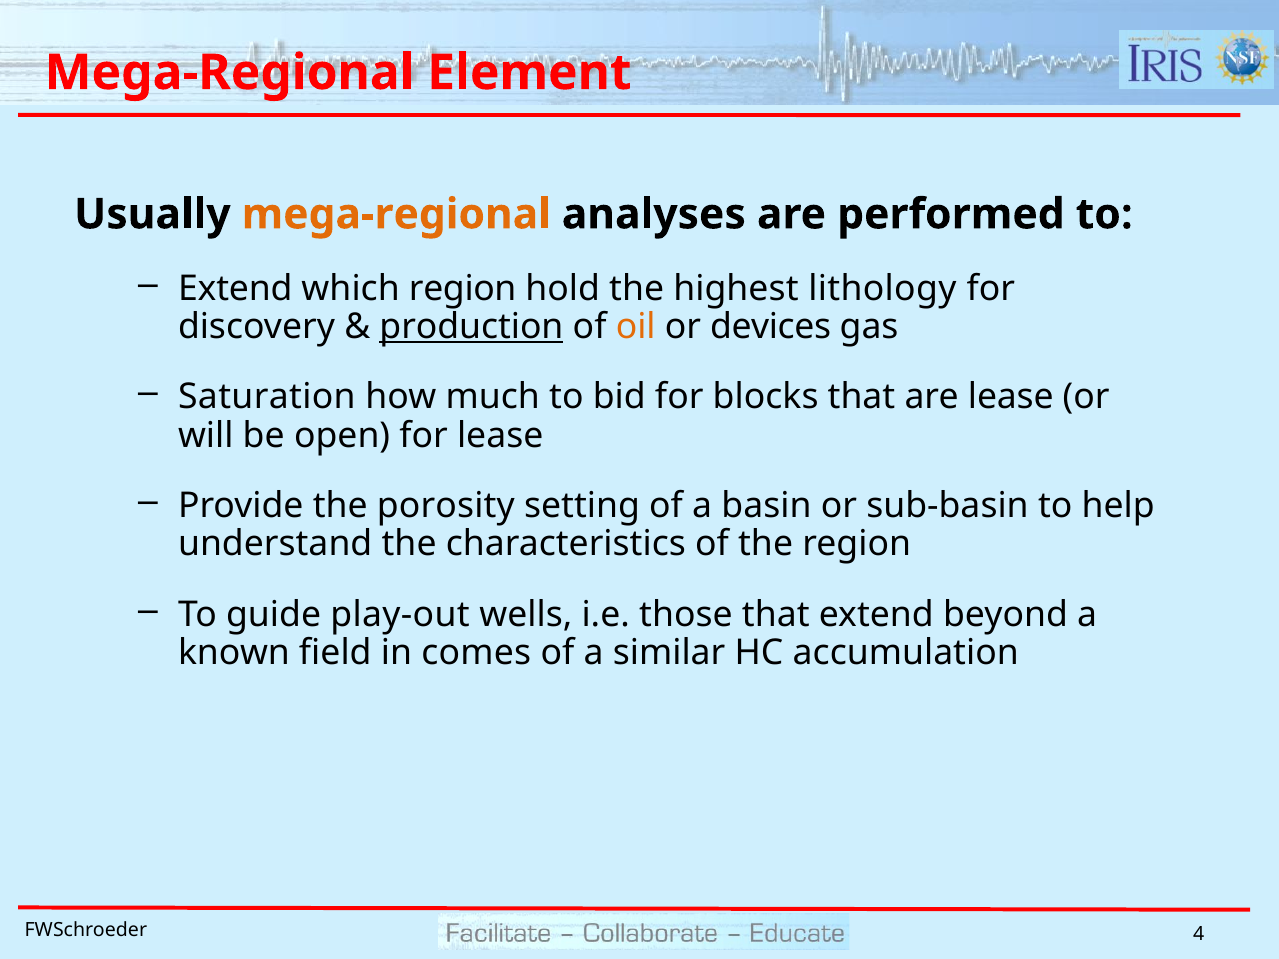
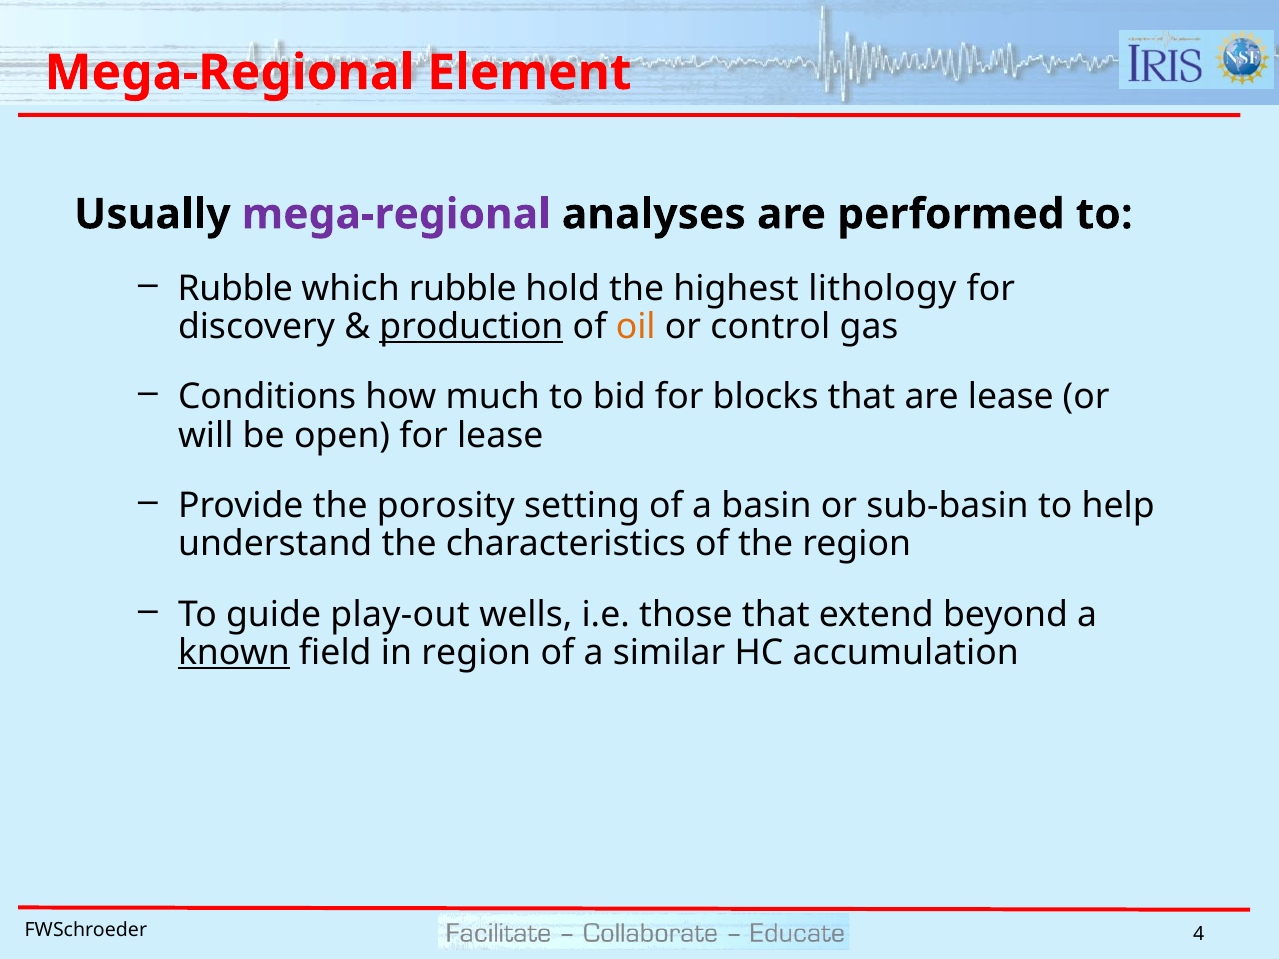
mega-regional colour: orange -> purple (396, 214)
Extend: Extend -> Rubble (235, 289)
which region: region -> rubble (463, 289)
devices: devices -> control (770, 327)
Saturation: Saturation -> Conditions (267, 397)
known underline: none -> present (234, 653)
in comes: comes -> region (476, 653)
